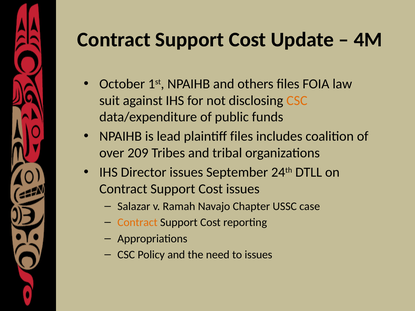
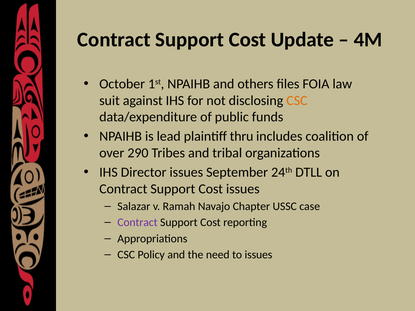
plaintiff files: files -> thru (242, 137)
209: 209 -> 290 (138, 153)
Contract colour: orange -> purple (137, 223)
